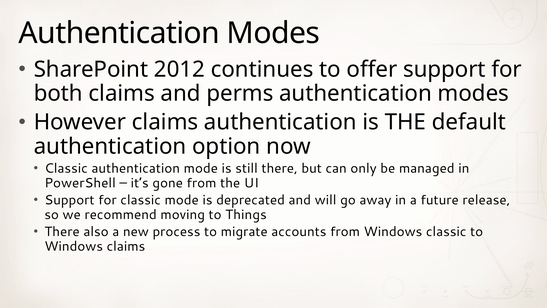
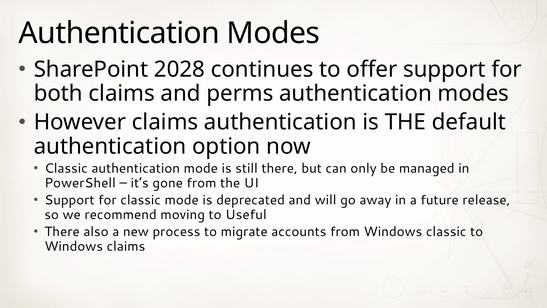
2012: 2012 -> 2028 (179, 69)
Things: Things -> Useful (246, 214)
